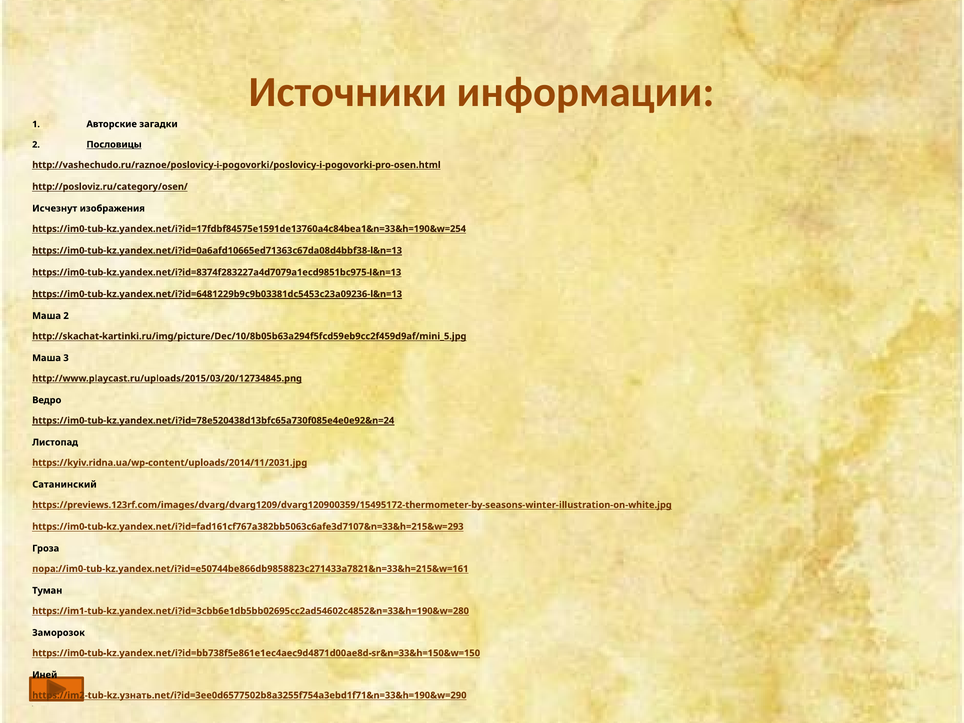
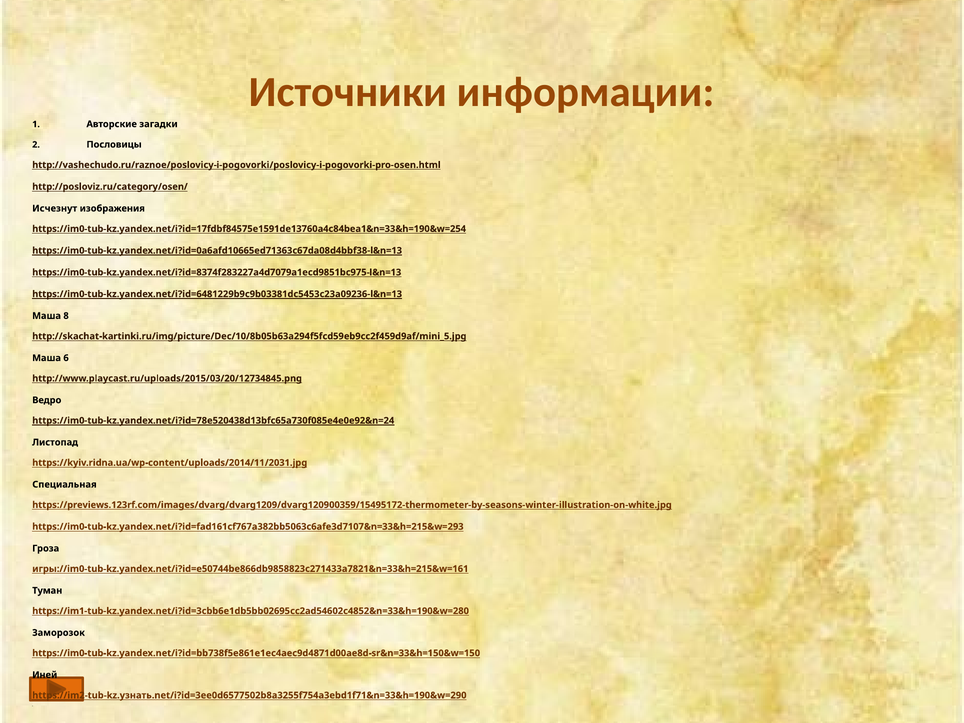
Пословицы underline: present -> none (114, 145)
Маша 2: 2 -> 8 (66, 316)
3: 3 -> 6 (66, 358)
Сатанинский: Сатанинский -> Специальная (64, 484)
пора://im0-tub-kz.yandex.net/i?id=e50744be866db9858823c271433a7821&n=33&h=215&w=161: пора://im0-tub-kz.yandex.net/i?id=e50744be866db9858823c271433a7821&n=33&h=215&w=161 -> игры://im0-tub-kz.yandex.net/i?id=e50744be866db9858823c271433a7821&n=33&h=215&w=161 (250, 569)
